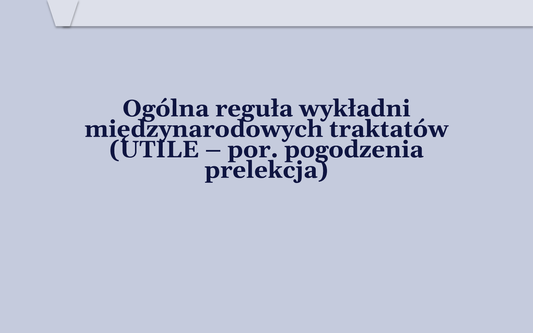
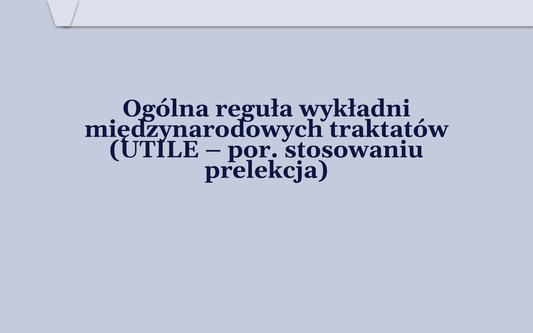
pogodzenia: pogodzenia -> stosowaniu (354, 150)
